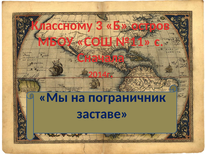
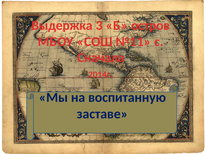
Классному: Классному -> Выдержка (62, 26)
пограничник: пограничник -> воспитанную (127, 97)
